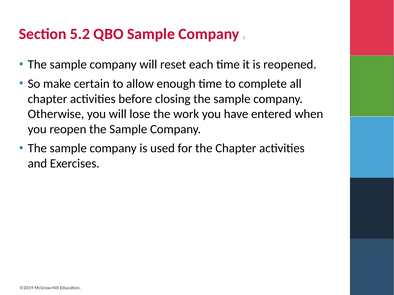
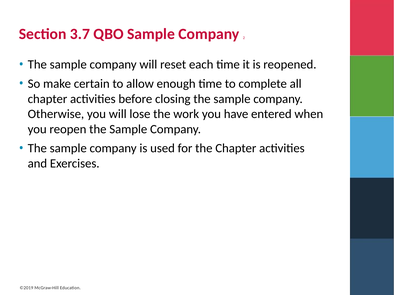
5.2: 5.2 -> 3.7 (80, 34)
